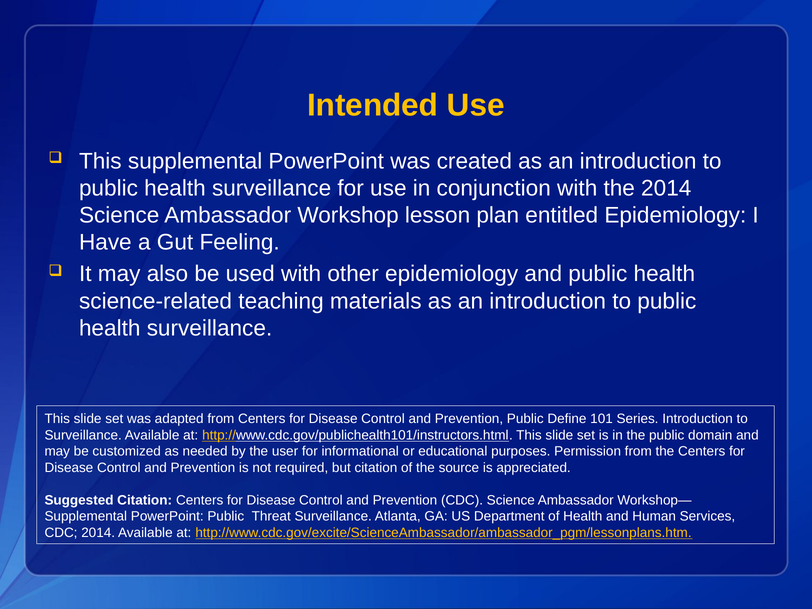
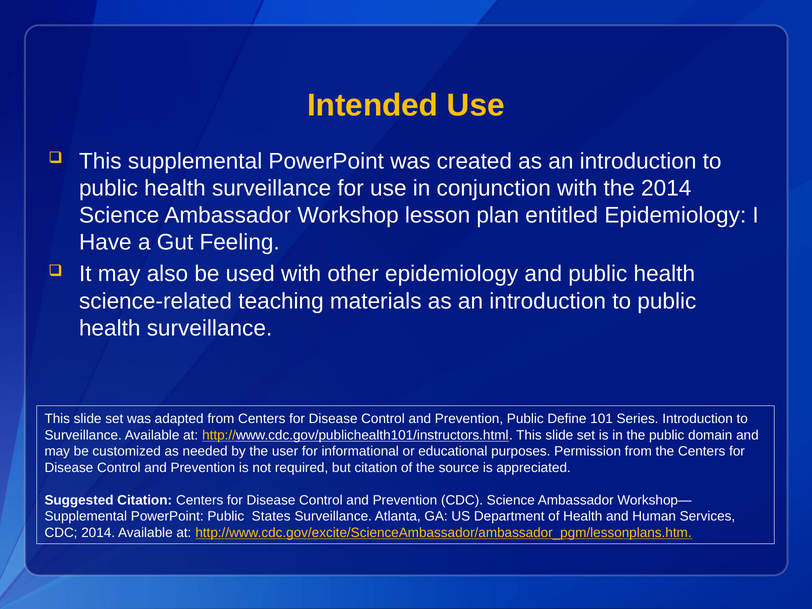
Threat: Threat -> States (271, 516)
